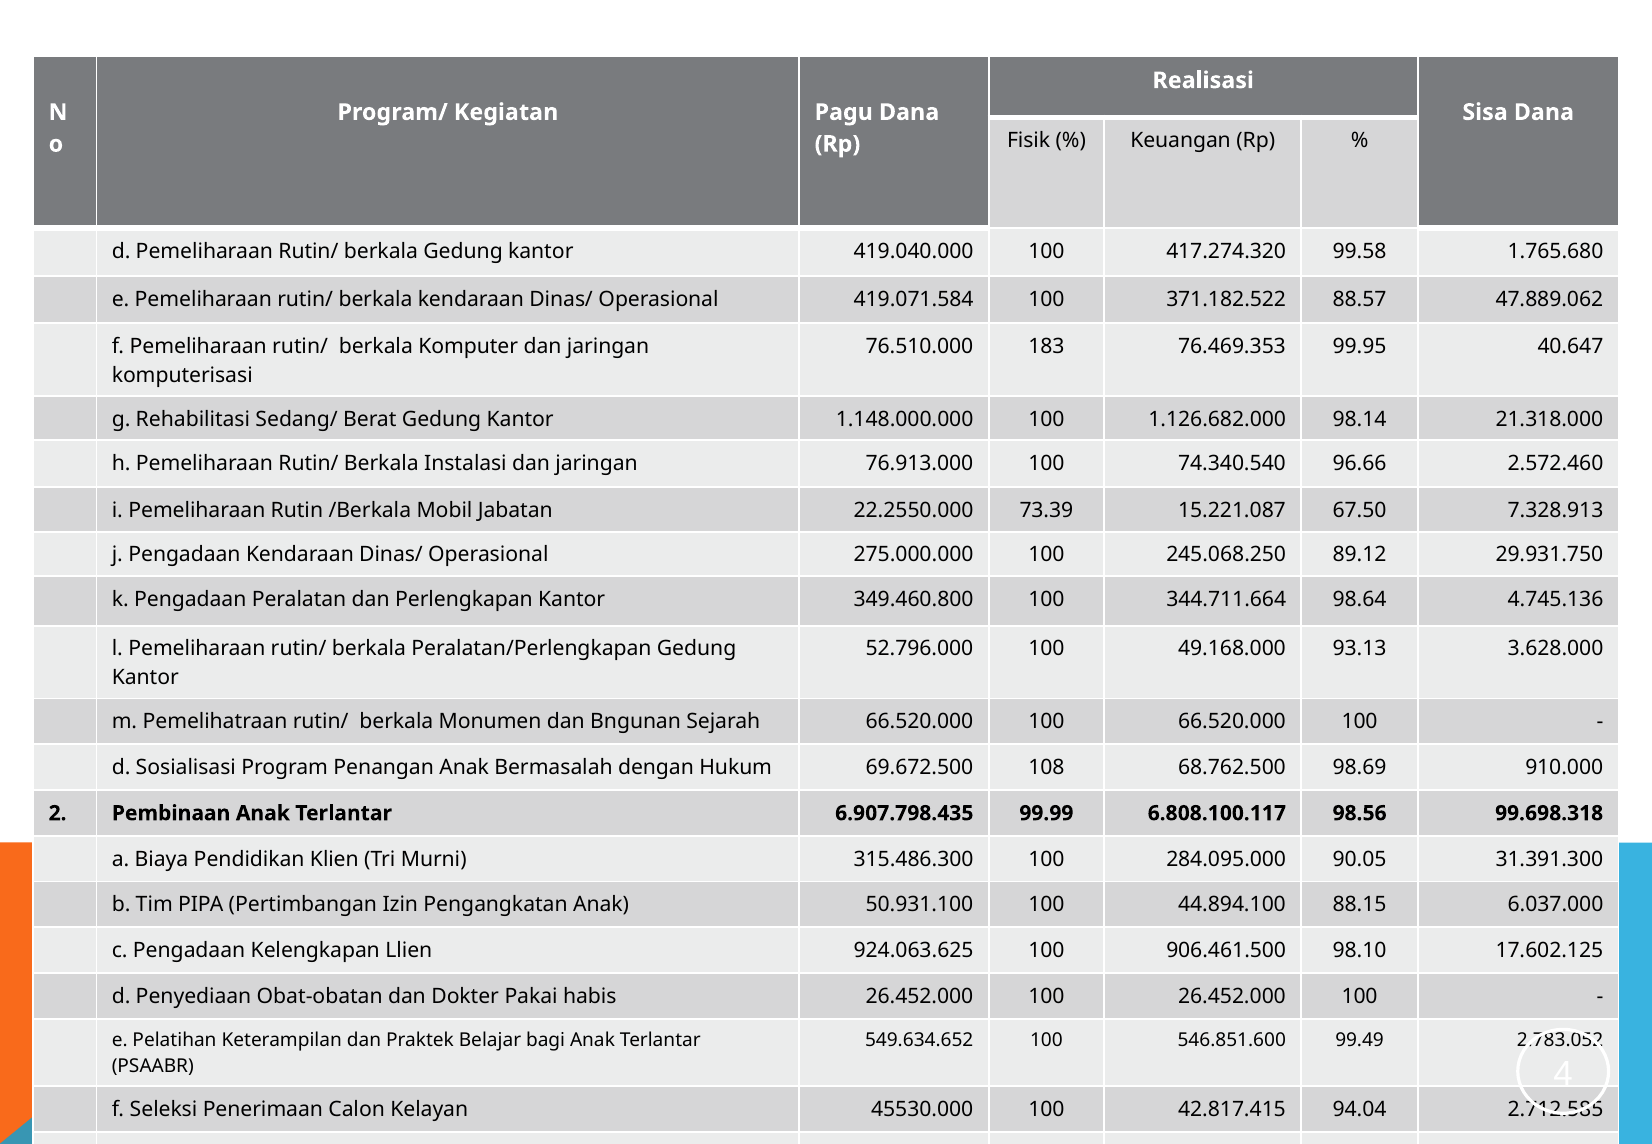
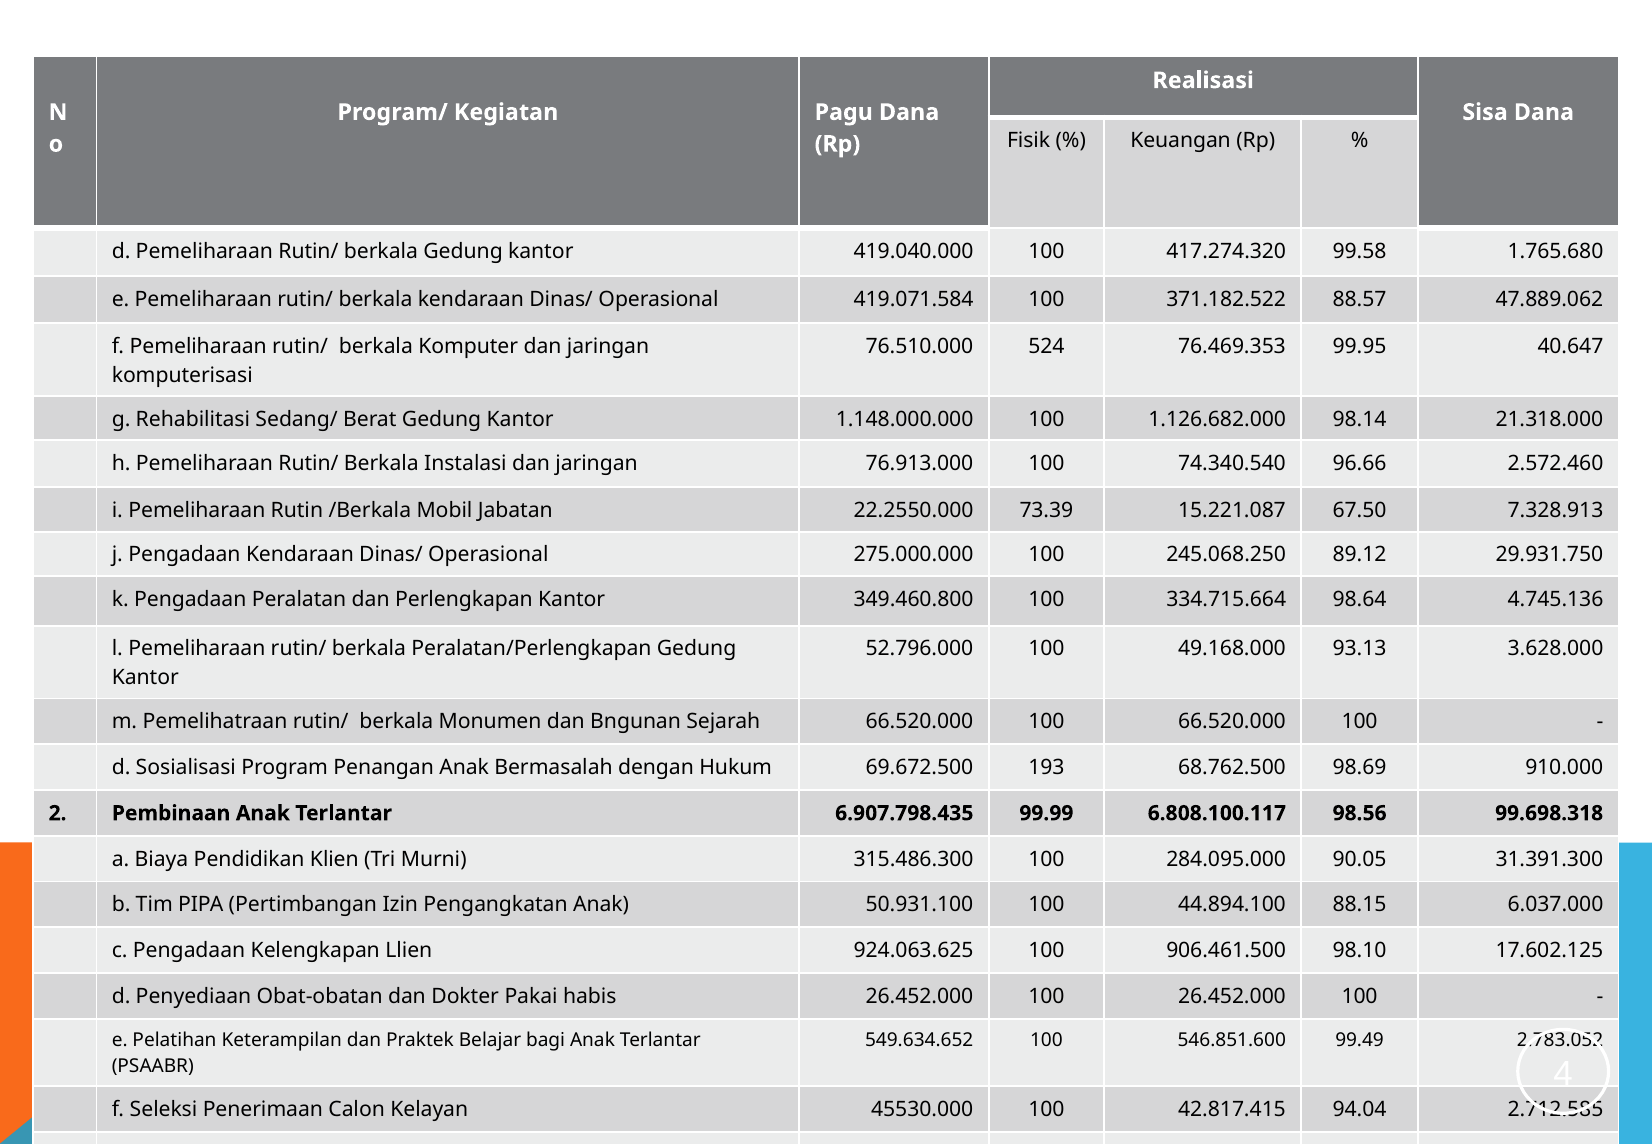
183: 183 -> 524 (1046, 346)
344.711.664: 344.711.664 -> 334.715.664 (1226, 599)
108: 108 -> 193 (1046, 767)
